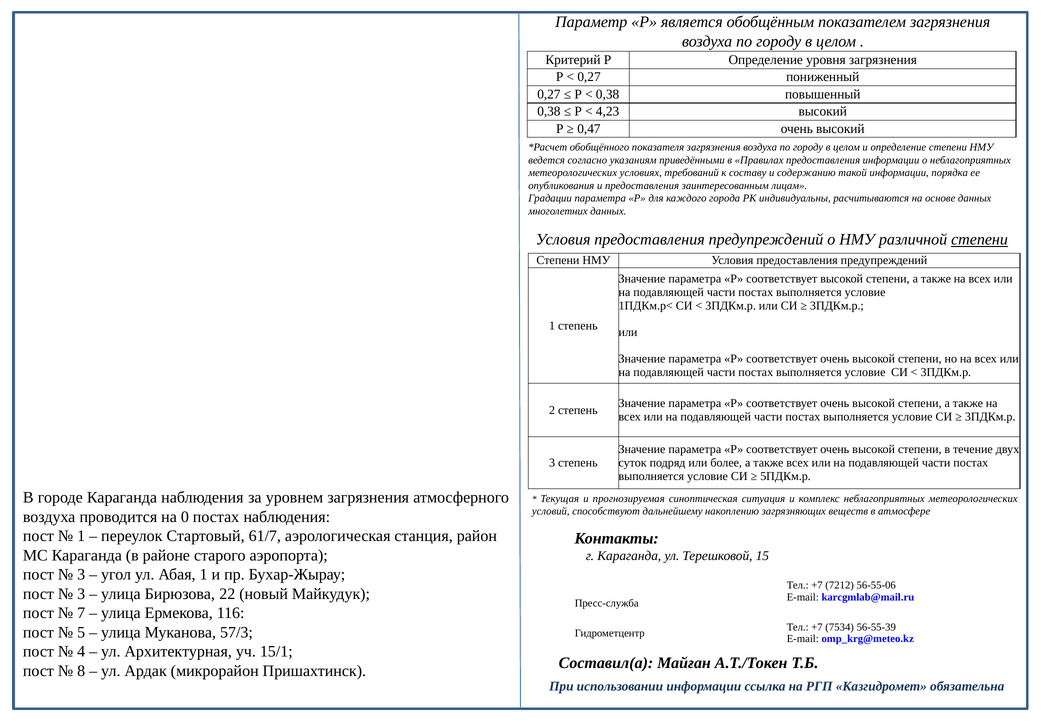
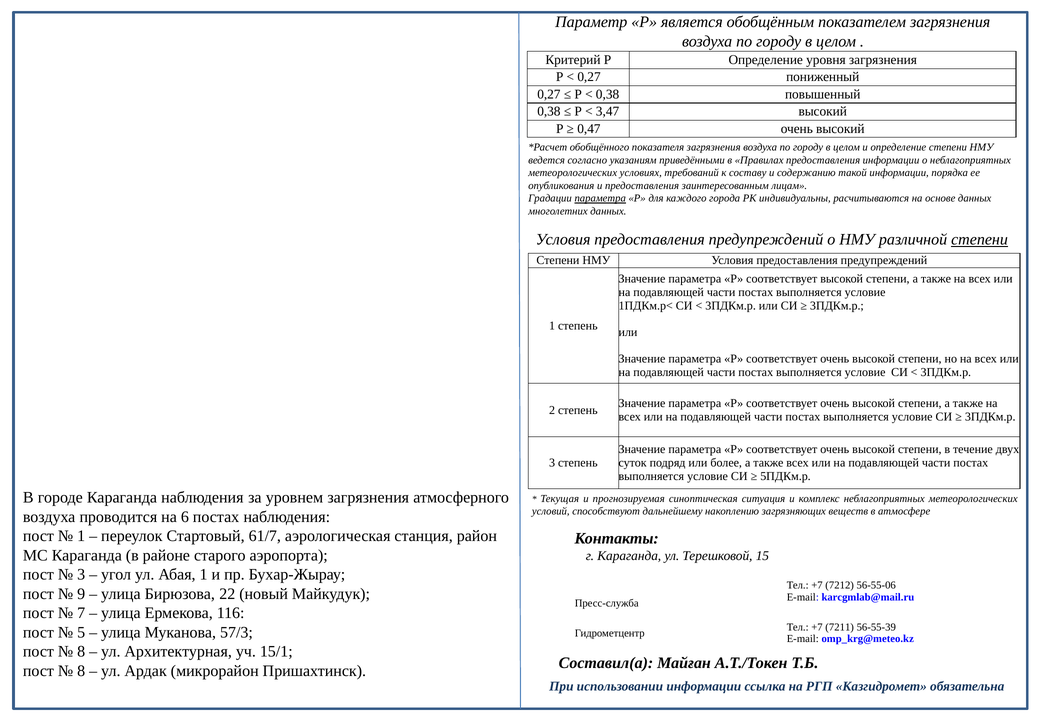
4,23: 4,23 -> 3,47 (608, 111)
параметра underline: none -> present (600, 198)
0: 0 -> 6 (185, 517)
3: 3 -> 9 (81, 594)
7534: 7534 -> 7211 (840, 627)
4: 4 -> 8 (81, 651)
